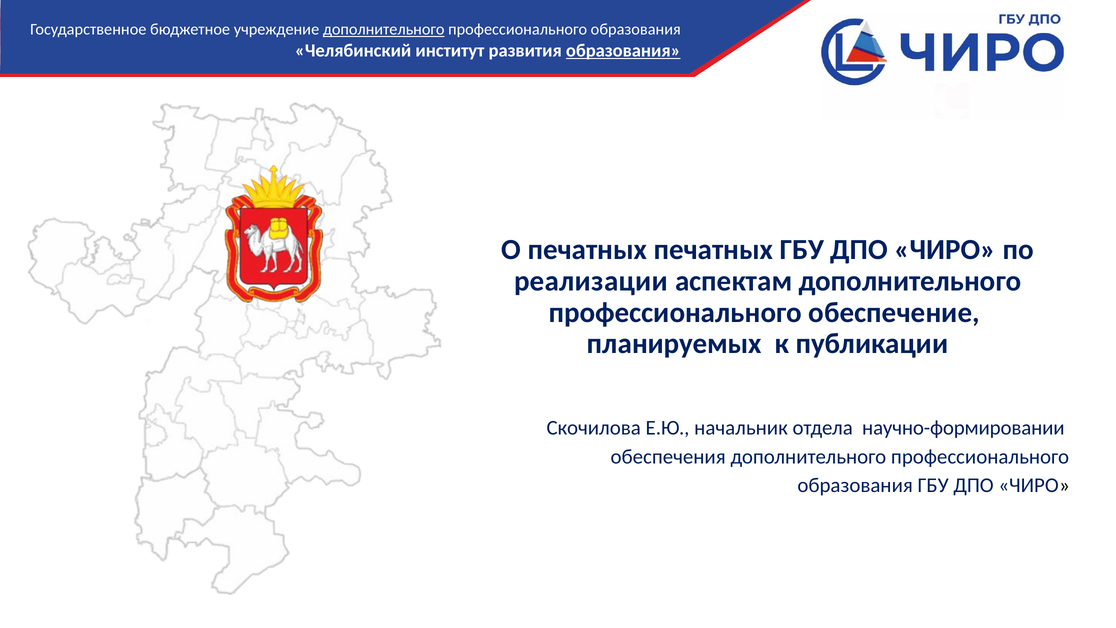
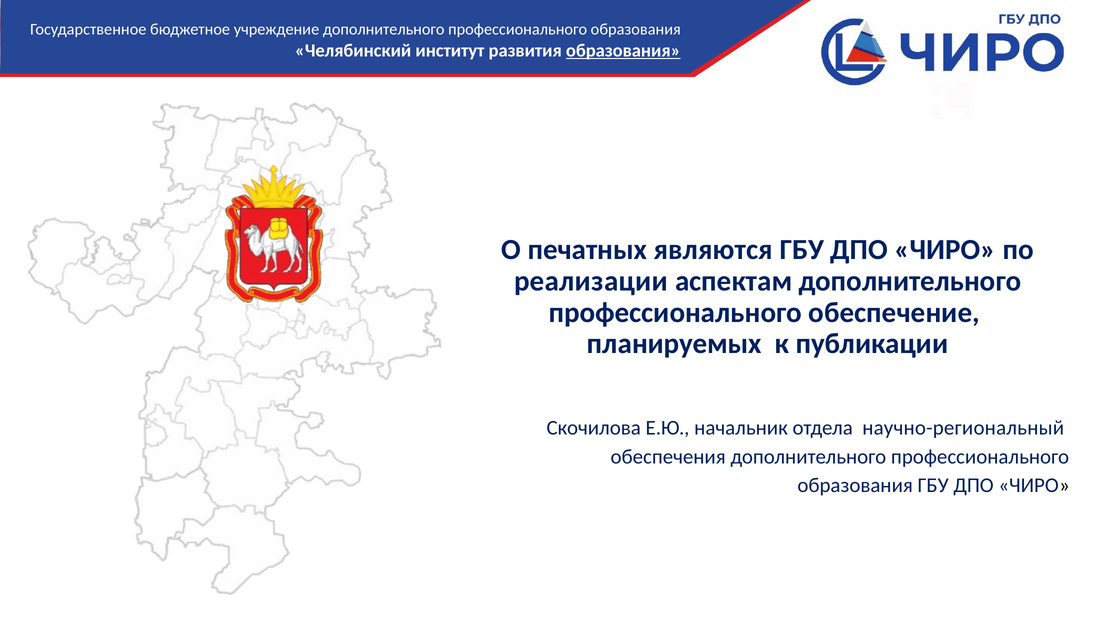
дополнительного underline: present -> none (384, 29)
печатных печатных: печатных -> являются (713, 250)
научно-формировании: научно-формировании -> научно-региональный (963, 428)
